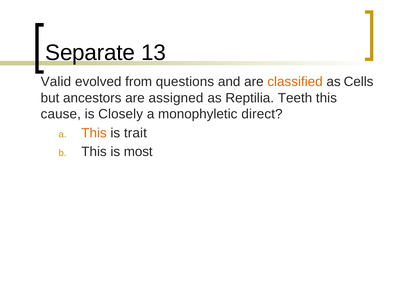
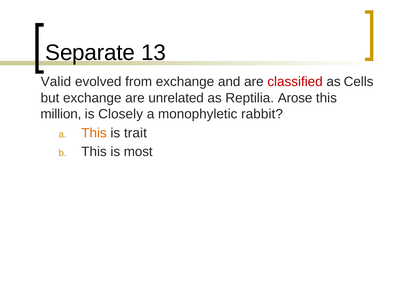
from questions: questions -> exchange (185, 82)
classified colour: orange -> red (295, 82)
but ancestors: ancestors -> exchange (92, 98)
assigned: assigned -> unrelated (176, 98)
Teeth: Teeth -> Arose (295, 98)
cause: cause -> million (61, 114)
direct: direct -> rabbit (262, 114)
